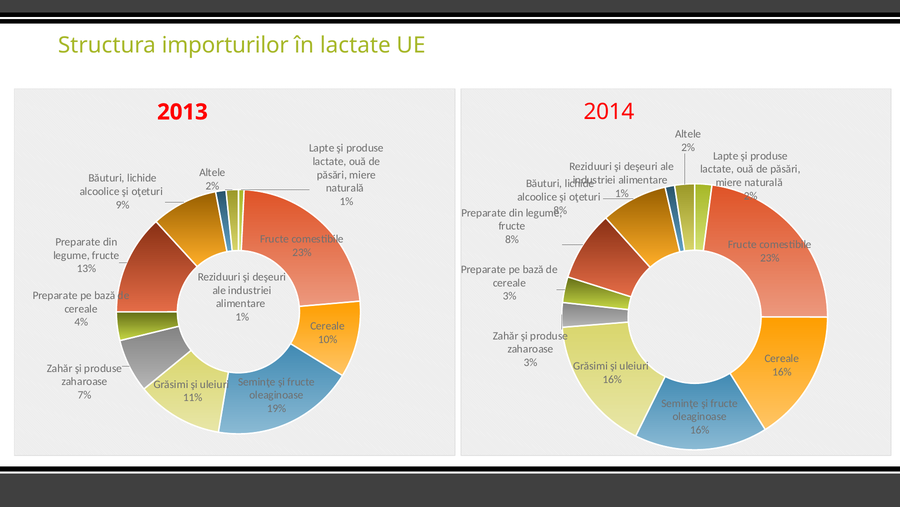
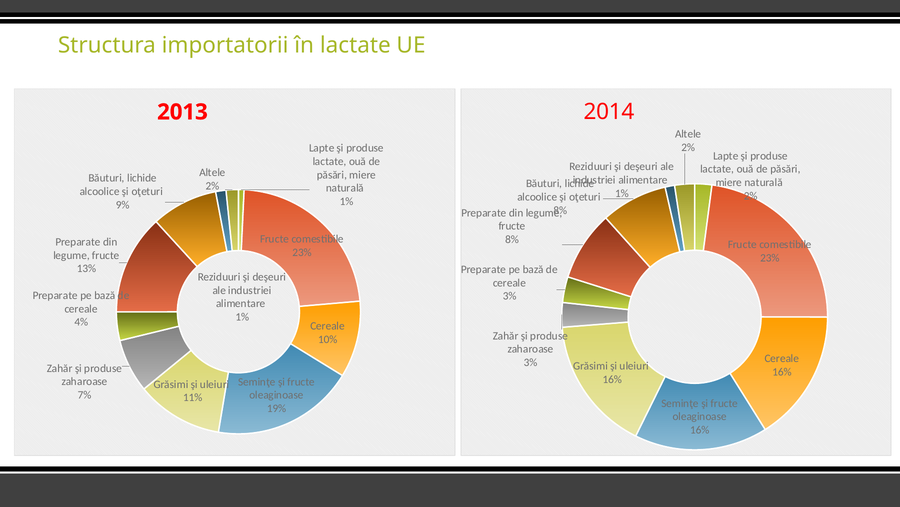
importurilor: importurilor -> importatorii (225, 45)
